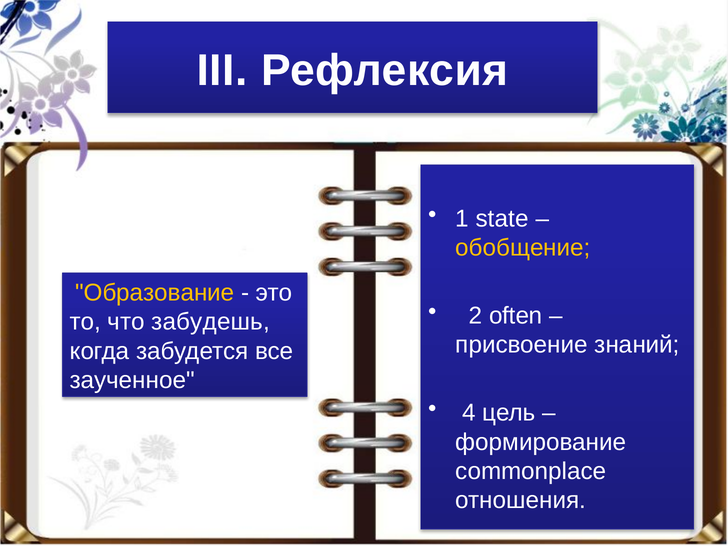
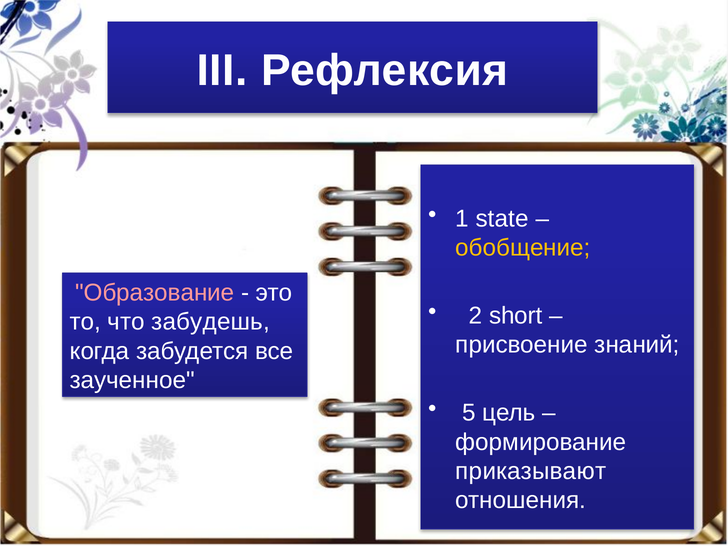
Образование colour: yellow -> pink (155, 293)
often: often -> short (516, 316)
4: 4 -> 5 (469, 413)
commonplace: commonplace -> приказывают (531, 471)
